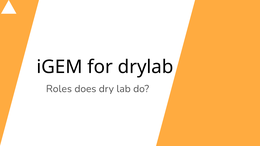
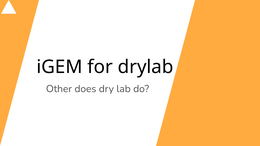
Roles: Roles -> Other (59, 89)
